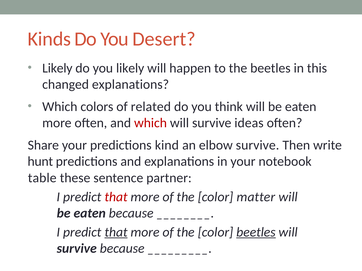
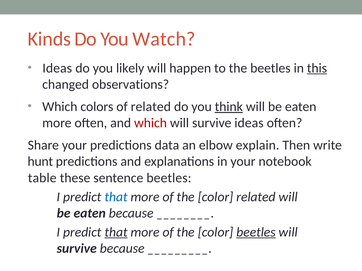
Desert: Desert -> Watch (164, 39)
Likely: Likely -> Ideas (57, 68)
this underline: none -> present (317, 68)
changed explanations: explanations -> observations (130, 85)
think underline: none -> present (229, 107)
kind: kind -> data (167, 146)
elbow survive: survive -> explain (258, 146)
sentence partner: partner -> beetles (169, 178)
that colour: red -> blue (116, 197)
color matter: matter -> related (256, 197)
